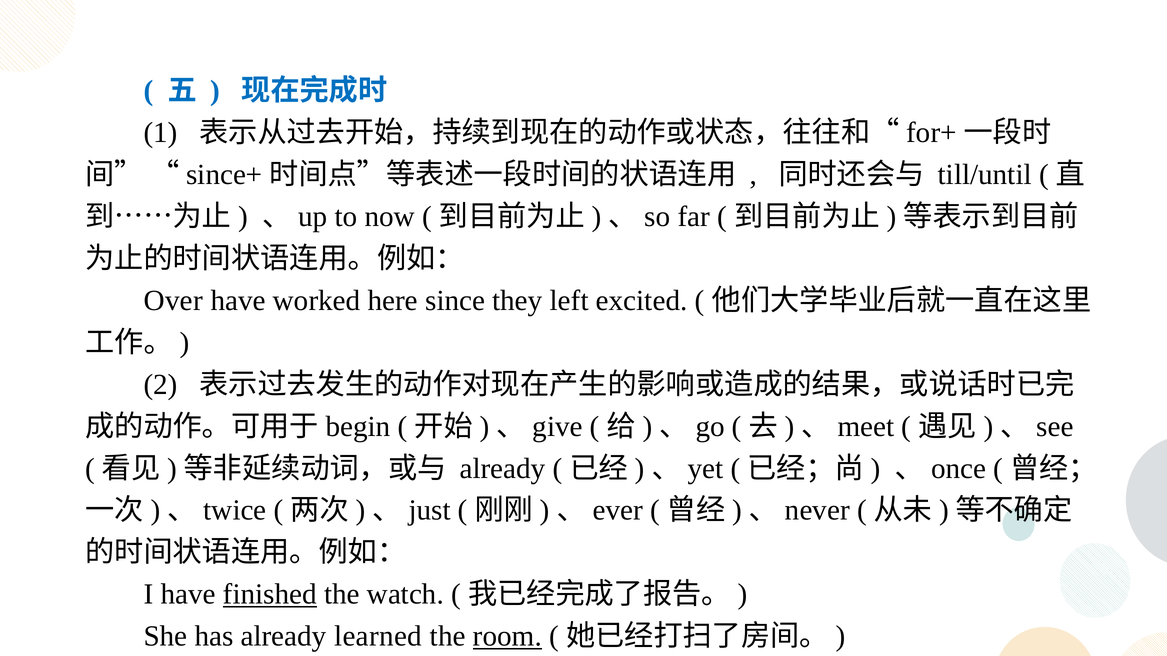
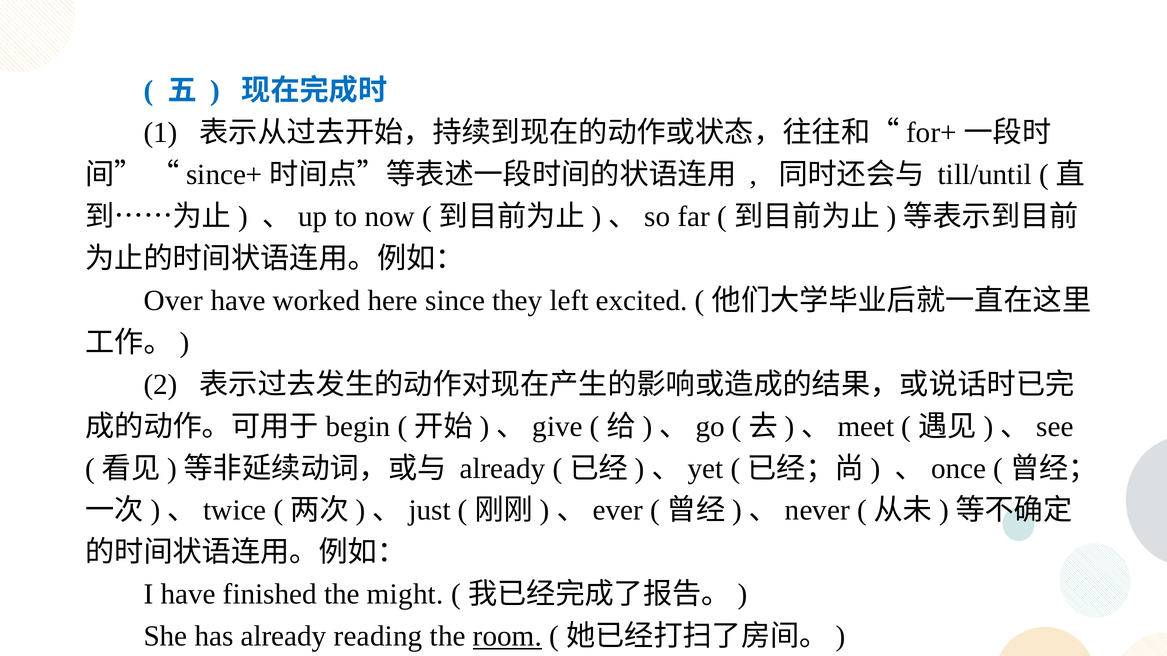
finished underline: present -> none (270, 595)
watch: watch -> might (405, 595)
learned: learned -> reading (378, 637)
